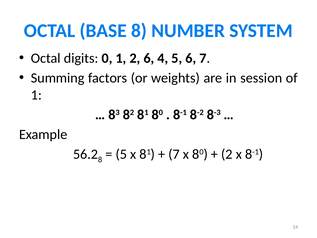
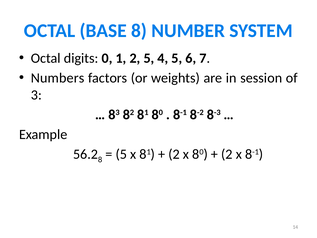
2 6: 6 -> 5 (149, 58)
Summing: Summing -> Numbers (58, 78)
1: 1 -> 3 (36, 95)
7: 7 -> 2 (174, 154)
